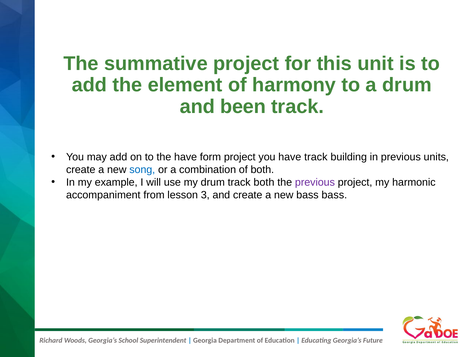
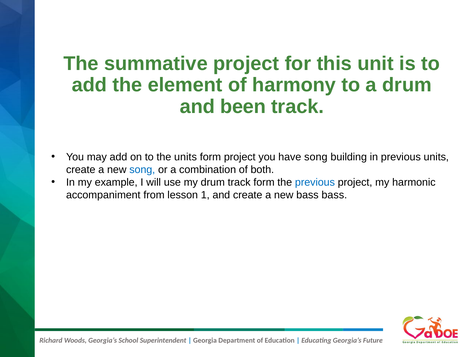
the have: have -> units (186, 157)
have track: track -> song (316, 157)
track both: both -> form (264, 182)
previous colour: purple -> blue (315, 182)
3: 3 -> 1 (205, 195)
